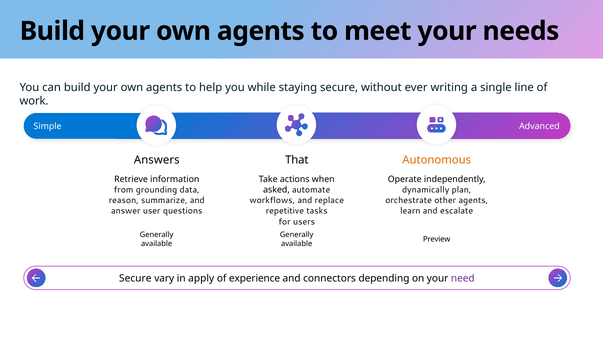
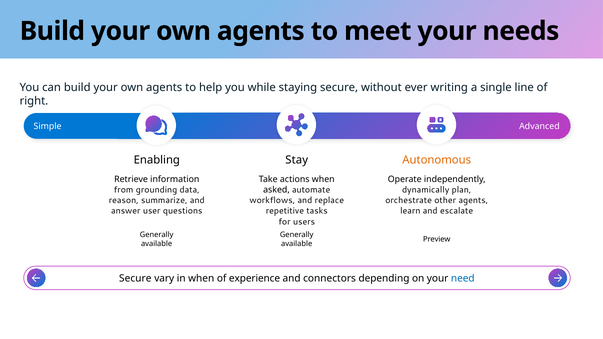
work: work -> right (34, 101)
Answers: Answers -> Enabling (157, 160)
That: That -> Stay (297, 160)
in apply: apply -> when (201, 279)
need colour: purple -> blue (463, 279)
